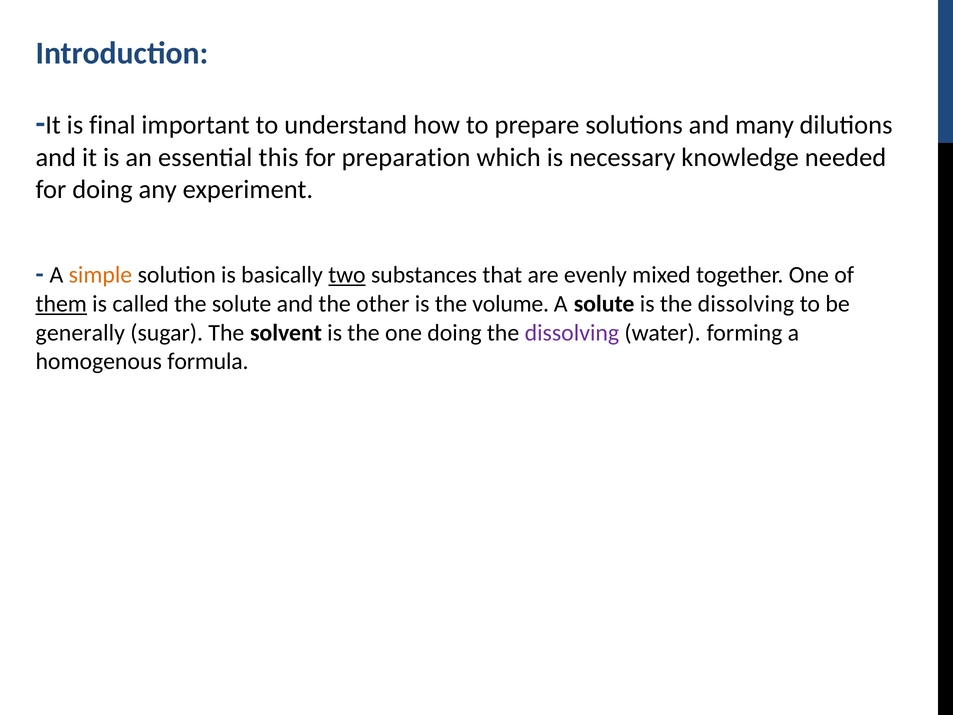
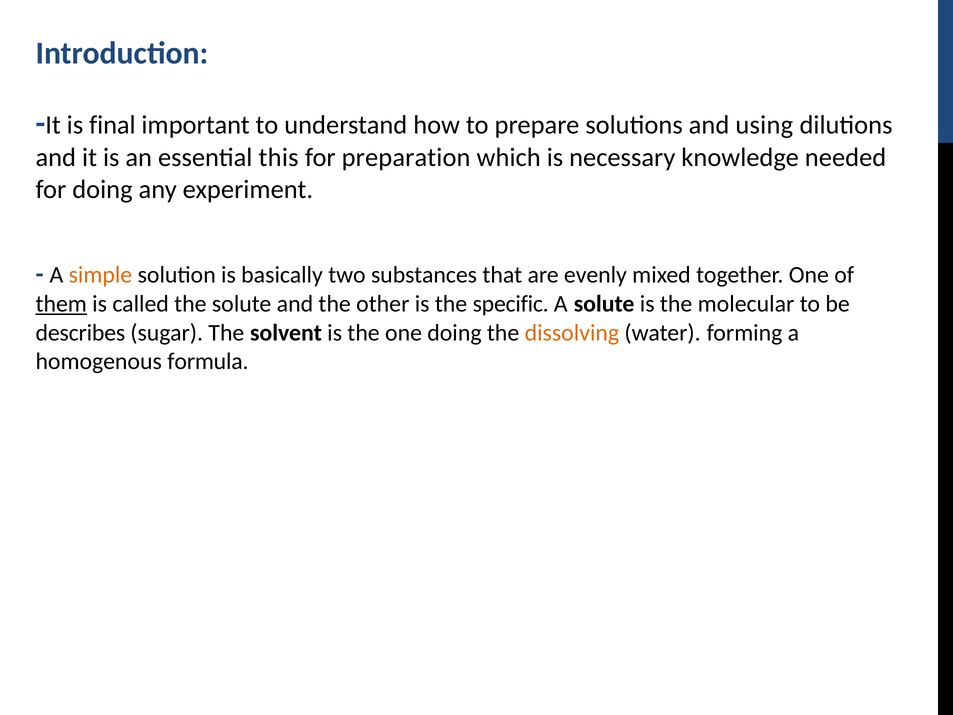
many: many -> using (764, 125)
two underline: present -> none (347, 275)
volume: volume -> specific (511, 304)
is the dissolving: dissolving -> molecular (746, 304)
generally: generally -> describes (80, 333)
dissolving colour: purple -> orange (572, 333)
